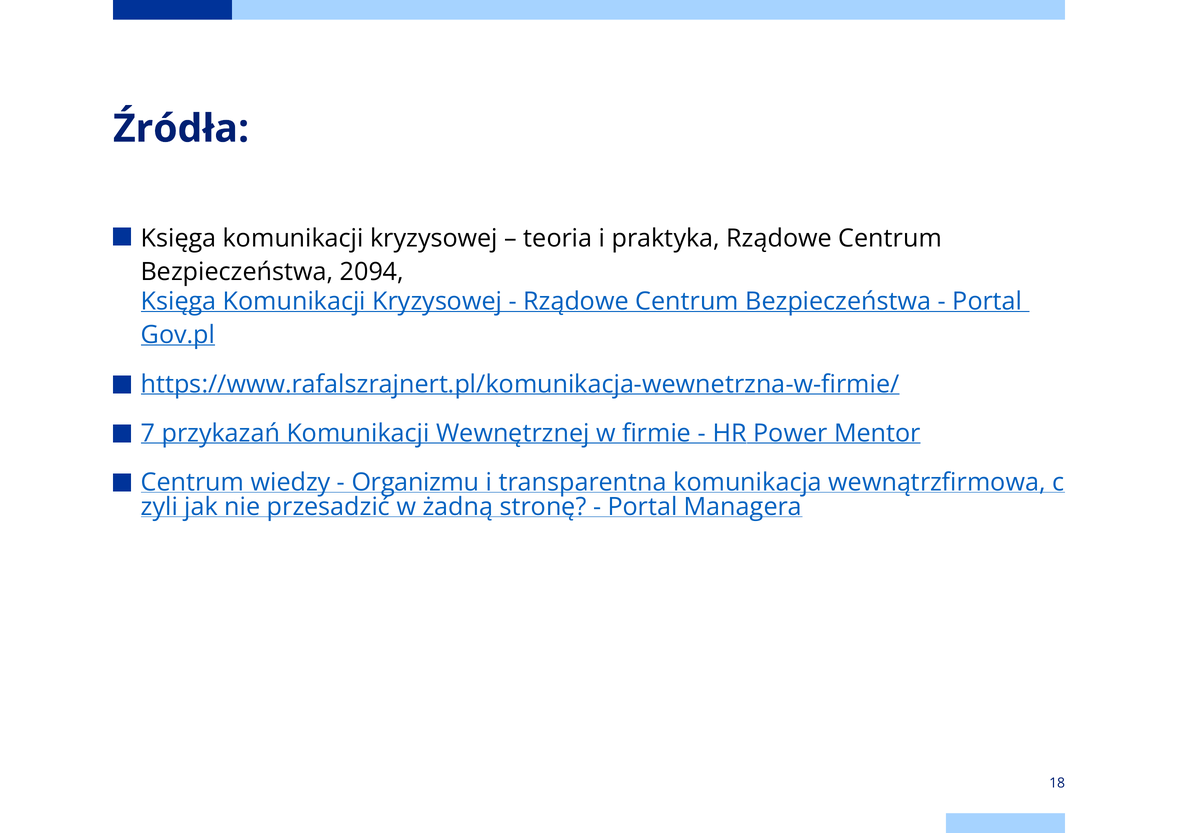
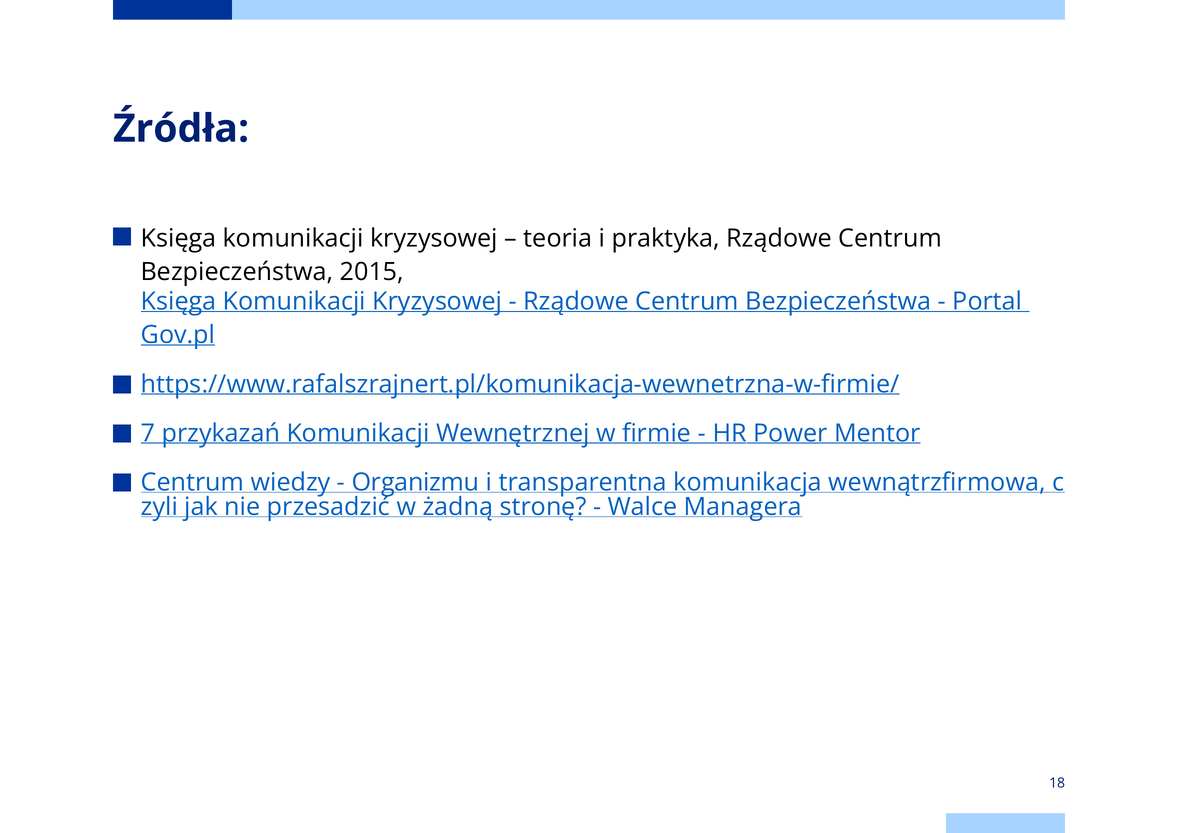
2094: 2094 -> 2015 (372, 272)
Portal: Portal -> Walce (643, 507)
